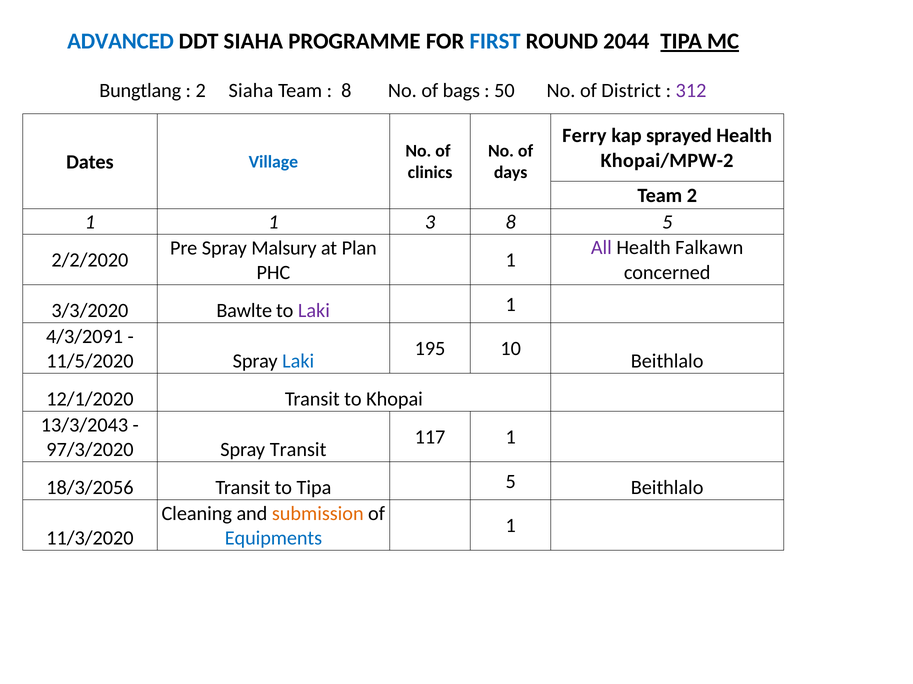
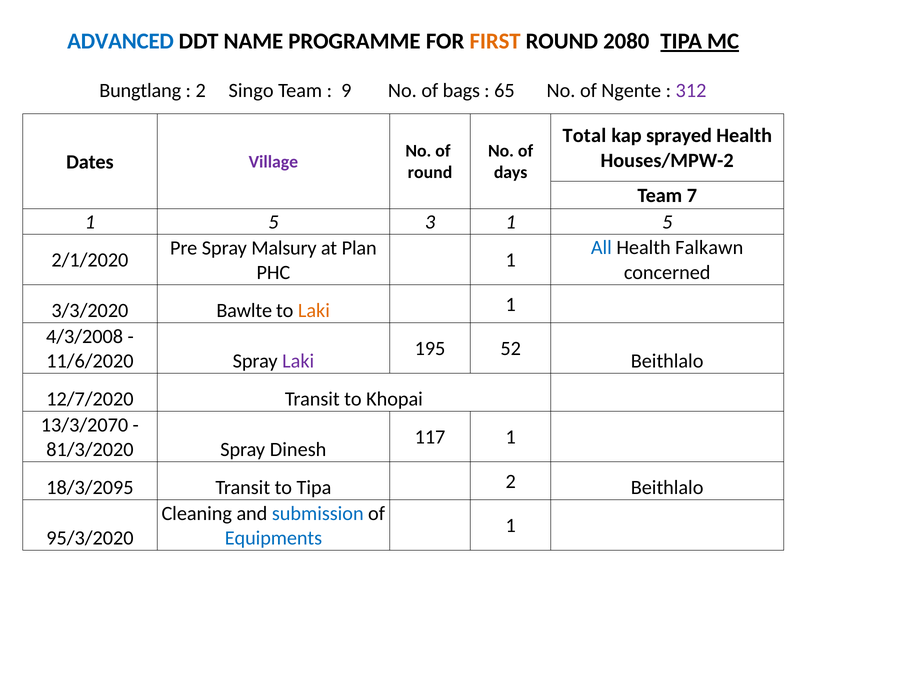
DDT SIAHA: SIAHA -> NAME (253, 41)
FIRST colour: blue -> orange (495, 41)
2044: 2044 -> 2080 (626, 41)
2 Siaha: Siaha -> Singo (251, 91)
8: 8 -> 9 (346, 91)
50: 50 -> 65 (504, 91)
District: District -> Ngente (631, 91)
Ferry: Ferry -> Total (584, 136)
Khopai/MPW-2: Khopai/MPW-2 -> Houses/MPW-2 (667, 161)
Village colour: blue -> purple (273, 162)
clinics: clinics -> round (430, 173)
Team 2: 2 -> 7 (692, 196)
1: 1 -> 5 (273, 222)
3 8: 8 -> 1 (511, 222)
All colour: purple -> blue (601, 248)
2/2/2020: 2/2/2020 -> 2/1/2020 (90, 260)
Laki colour: purple -> orange (314, 311)
4/3/2091: 4/3/2091 -> 4/3/2008 (85, 337)
10: 10 -> 52 (511, 349)
11/5/2020: 11/5/2020 -> 11/6/2020 (90, 362)
Laki colour: blue -> purple (298, 362)
12/1/2020: 12/1/2020 -> 12/7/2020 (90, 400)
13/3/2043: 13/3/2043 -> 13/3/2070 (85, 425)
97/3/2020: 97/3/2020 -> 81/3/2020 (90, 450)
Spray Transit: Transit -> Dinesh (298, 450)
18/3/2056: 18/3/2056 -> 18/3/2095 (90, 488)
Tipa 5: 5 -> 2 (511, 482)
submission colour: orange -> blue (318, 514)
11/3/2020: 11/3/2020 -> 95/3/2020 (90, 539)
